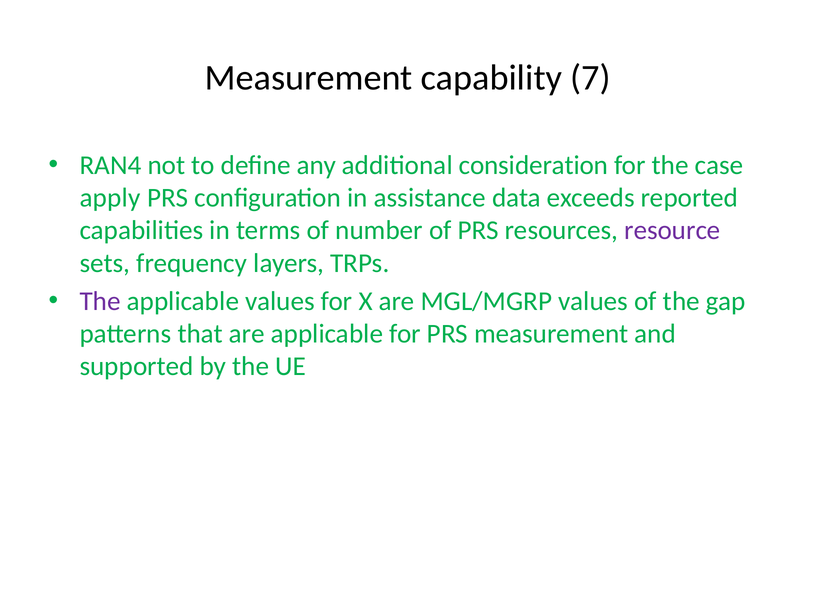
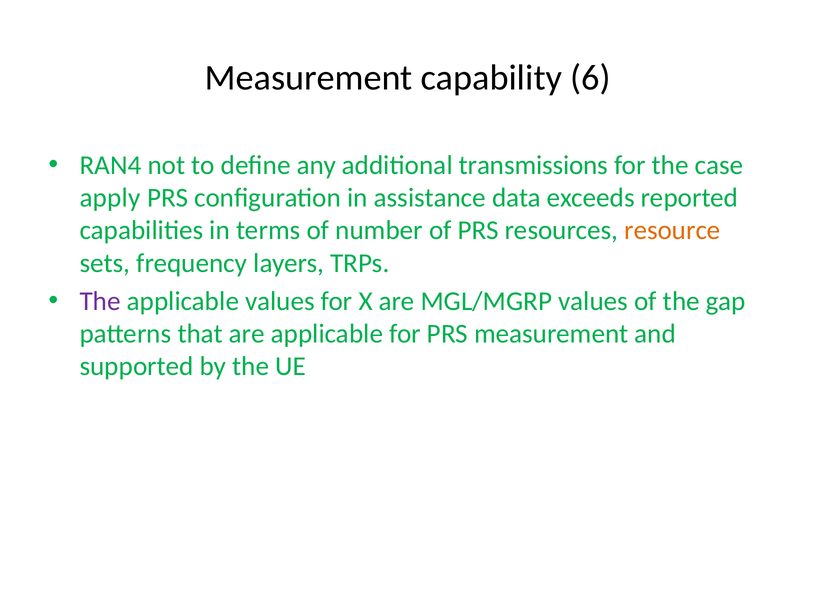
7: 7 -> 6 (591, 78)
consideration: consideration -> transmissions (533, 165)
resource colour: purple -> orange (672, 230)
